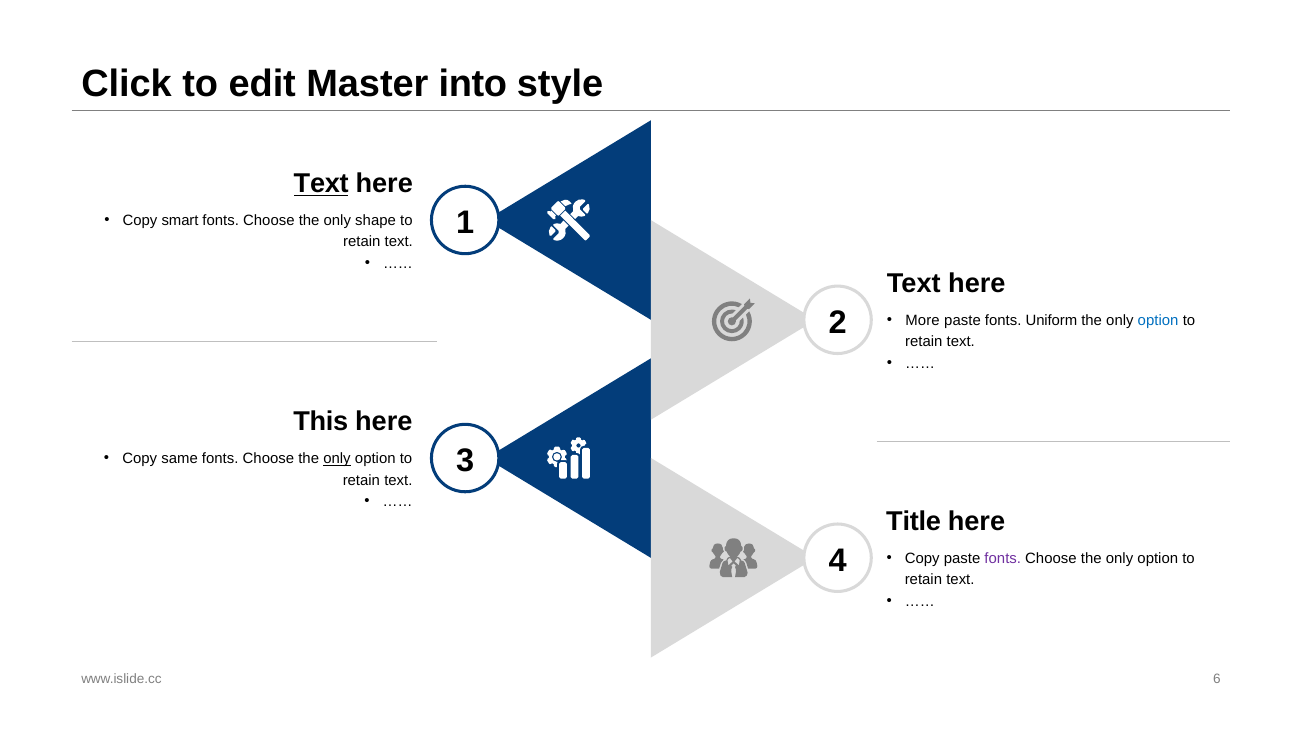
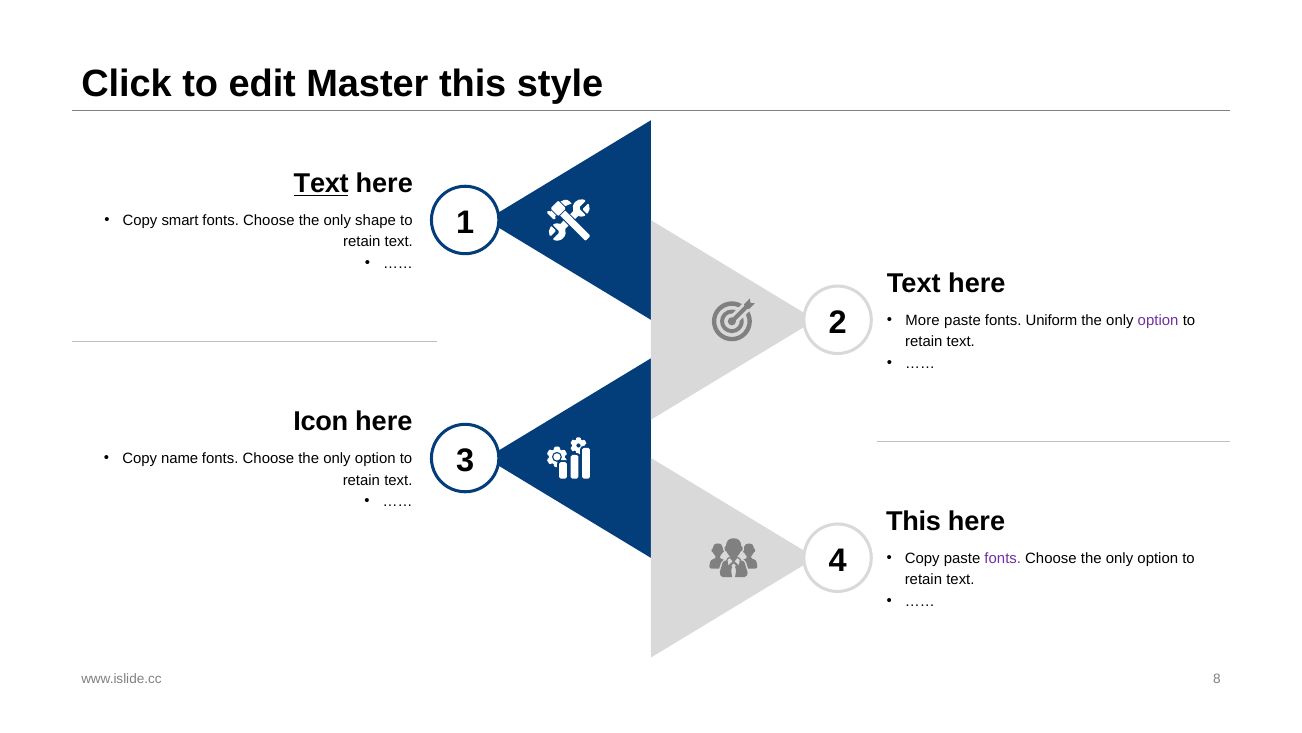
Master into: into -> this (473, 84)
option colour: blue -> purple (1158, 320)
This: This -> Icon (321, 421)
same: same -> name (180, 458)
only underline: present -> none (337, 458)
Title: Title -> This (914, 521)
6: 6 -> 8 (1217, 678)
